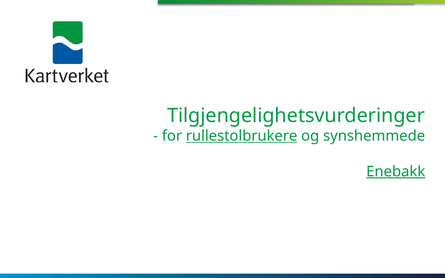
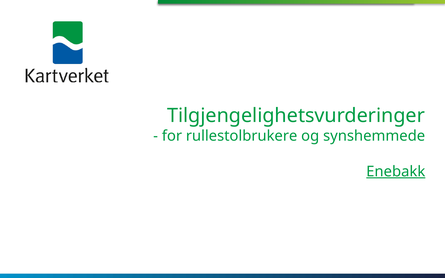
rullestolbrukere underline: present -> none (242, 136)
